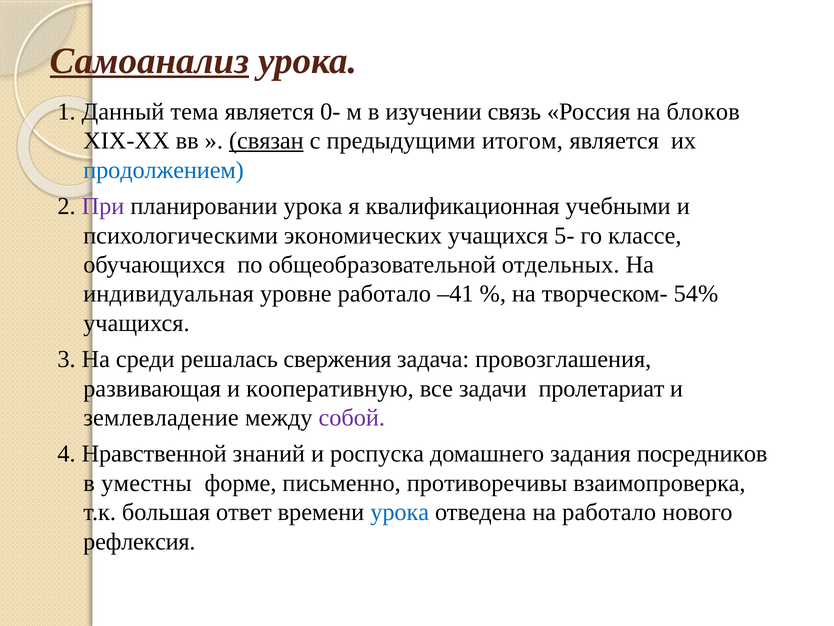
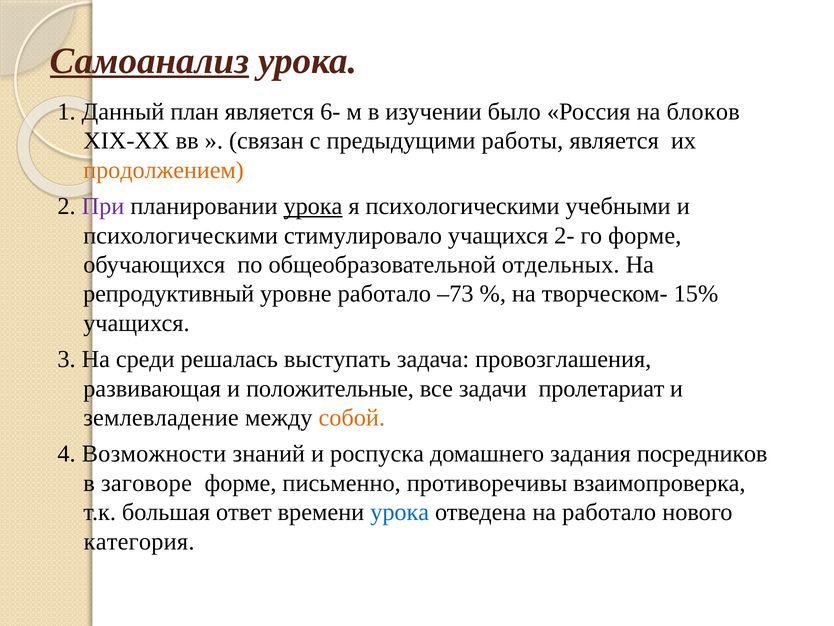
тема: тема -> план (195, 112)
0-: 0- -> 6- (330, 112)
связь: связь -> было (514, 112)
связан underline: present -> none (266, 141)
итогом: итогом -> работы (522, 141)
продолжением colour: blue -> orange (164, 170)
урока underline: none -> present (313, 206)
я квалификационная: квалификационная -> психологическими (463, 206)
экономических: экономических -> стимулировало (363, 235)
5-: 5- -> 2- (564, 235)
го классе: классе -> форме (645, 235)
индивидуальная: индивидуальная -> репродуктивный (169, 294)
–41: –41 -> –73 (455, 294)
54%: 54% -> 15% (696, 294)
свержения: свержения -> выступать (337, 359)
кооперативную: кооперативную -> положительные (330, 388)
собой colour: purple -> orange (352, 417)
Нравственной: Нравственной -> Возможности (154, 454)
уместны: уместны -> заговоре (146, 483)
рефлексия: рефлексия -> категория (139, 541)
